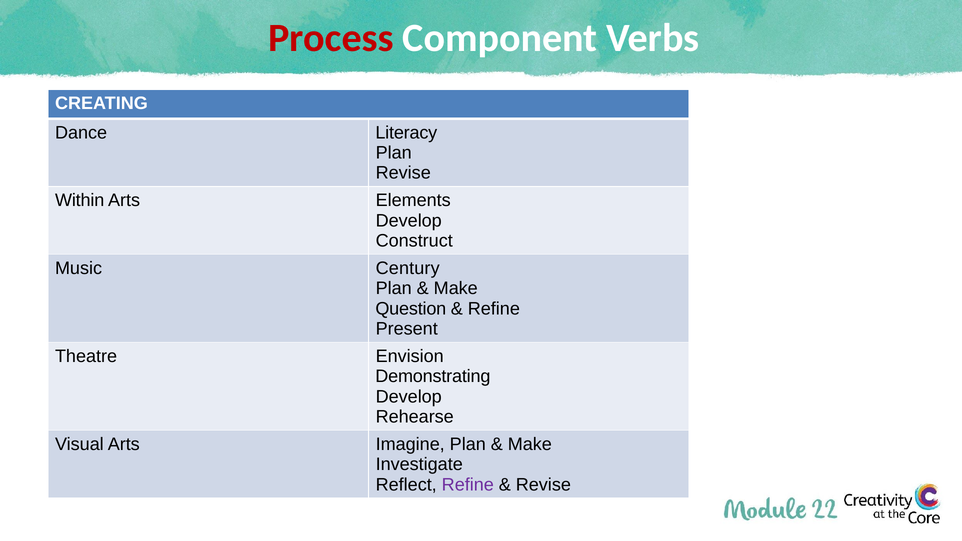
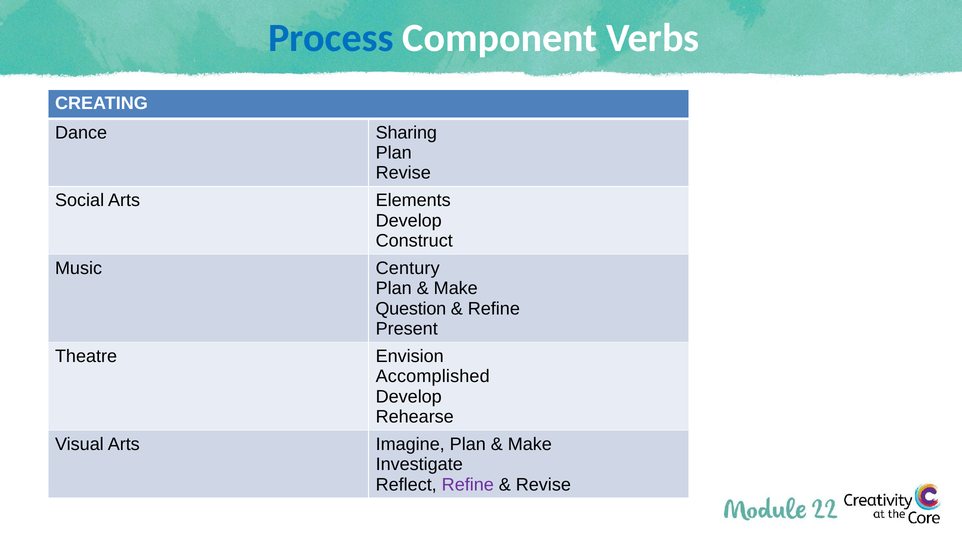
Process colour: red -> blue (331, 38)
Literacy: Literacy -> Sharing (406, 133)
Within: Within -> Social (80, 200)
Demonstrating: Demonstrating -> Accomplished (433, 377)
